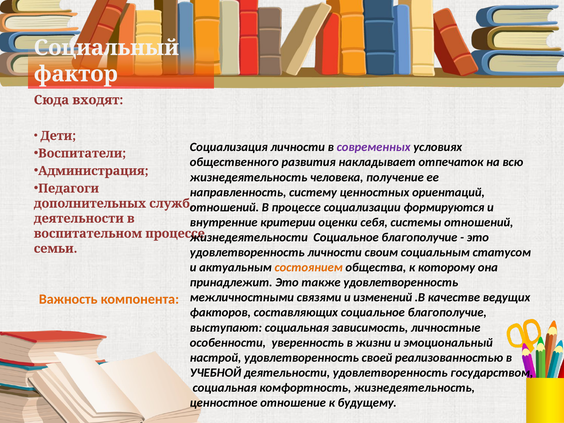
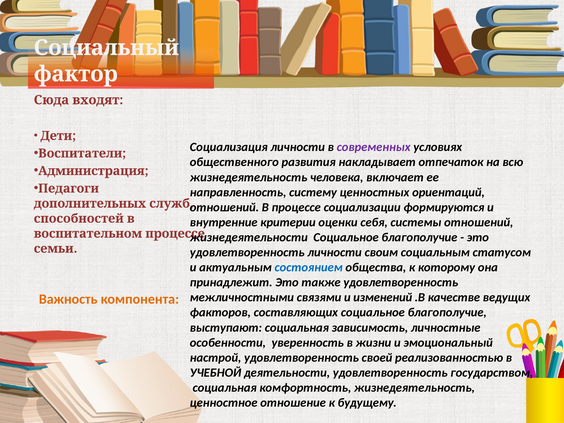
получение: получение -> включает (395, 177)
деятельности: деятельности -> способностей (79, 218)
состоянием colour: orange -> blue (309, 267)
